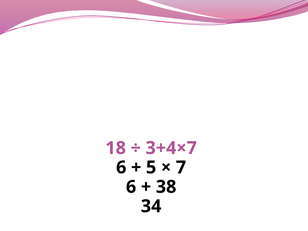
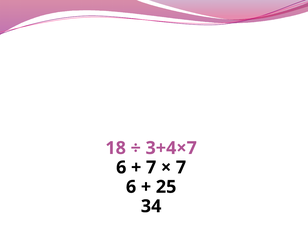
5: 5 -> 7 (151, 167)
38: 38 -> 25 (166, 187)
